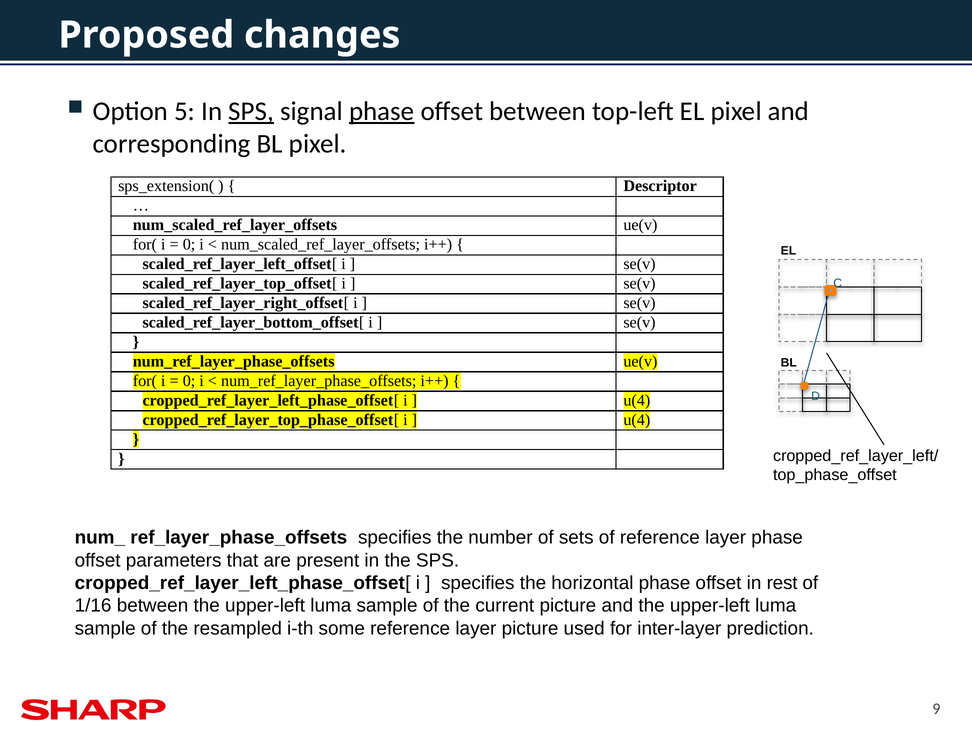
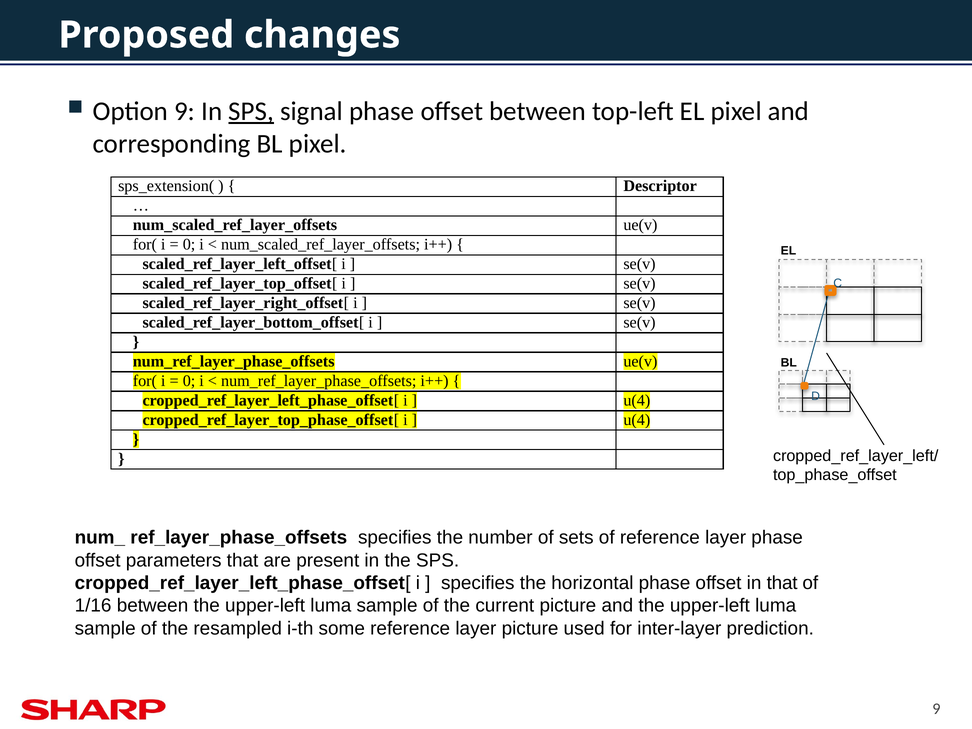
Option 5: 5 -> 9 (185, 111)
phase underline: present -> none (382, 111)
in rest: rest -> that (782, 583)
